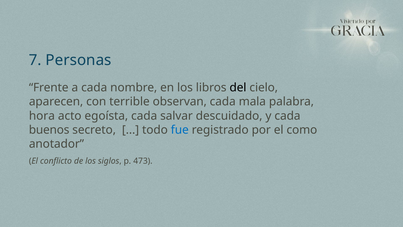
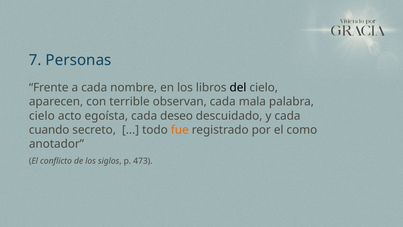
hora: hora -> cielo (42, 116)
salvar: salvar -> deseo (177, 116)
buenos: buenos -> cuando (49, 130)
fue colour: blue -> orange (180, 130)
